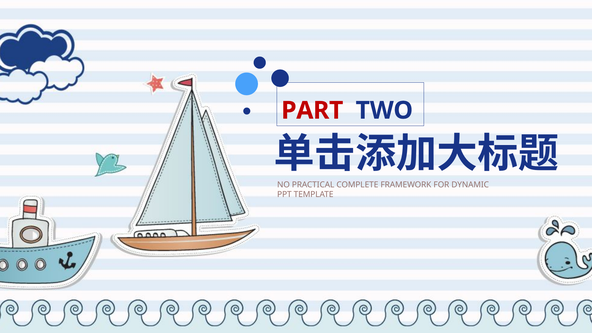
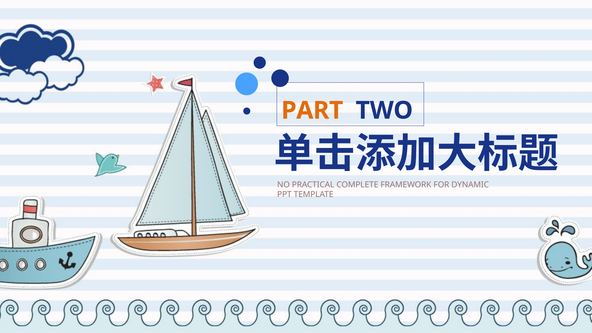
PART colour: red -> orange (312, 110)
